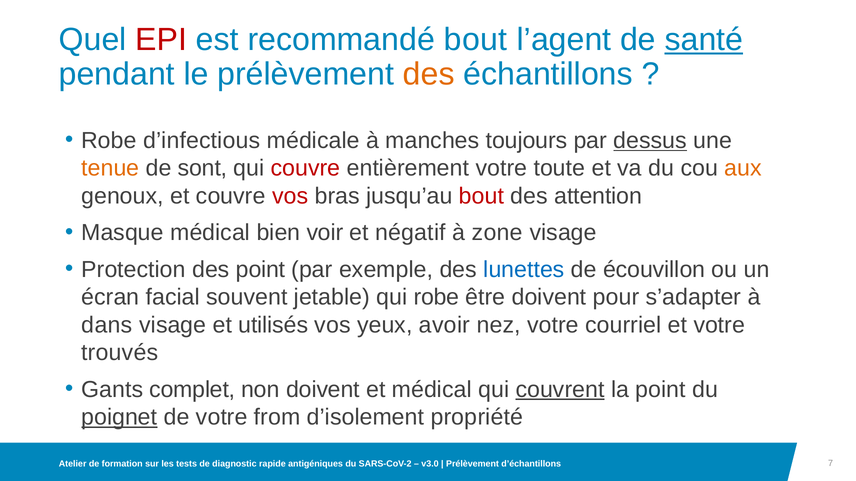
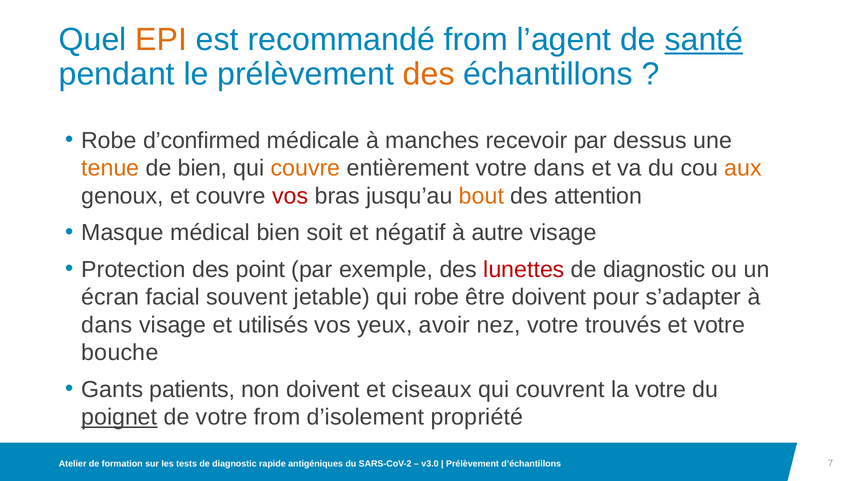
EPI colour: red -> orange (161, 40)
recommandé bout: bout -> from (476, 40)
d’infectious: d’infectious -> d’confirmed (202, 141)
toujours: toujours -> recevoir (527, 141)
dessus underline: present -> none (650, 141)
de sont: sont -> bien (203, 168)
couvre colour: red -> orange (306, 168)
votre toute: toute -> dans (559, 168)
bout colour: red -> orange (481, 196)
voir: voir -> soit (325, 233)
zone: zone -> autre (498, 233)
lunettes colour: blue -> red (524, 270)
écouvillon: écouvillon -> diagnostic (654, 270)
courriel: courriel -> trouvés (623, 325)
trouvés: trouvés -> bouche (120, 353)
complet: complet -> patients (192, 390)
et médical: médical -> ciseaux (432, 390)
couvrent underline: present -> none (560, 390)
la point: point -> votre (661, 390)
